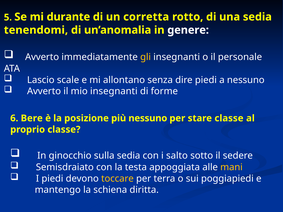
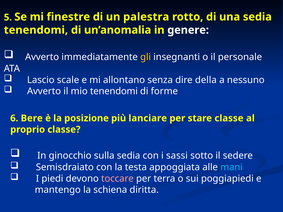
durante: durante -> finestre (68, 17)
corretta: corretta -> palestra (146, 17)
dire piedi: piedi -> della (206, 80)
mio insegnanti: insegnanti -> tenendomi (114, 91)
più nessuno: nessuno -> lanciare (148, 118)
salto: salto -> sassi (177, 156)
mani colour: yellow -> light blue (231, 167)
toccare colour: yellow -> pink (117, 179)
